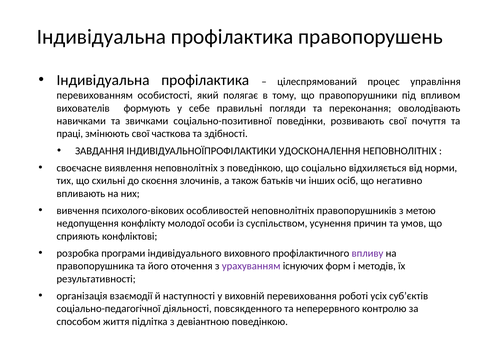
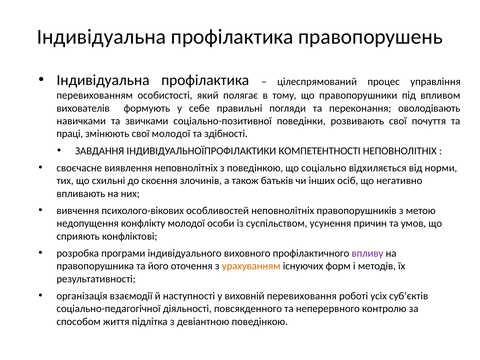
свої часткова: часткова -> молодої (171, 134)
УДОСКОНАЛЕННЯ: УДОСКОНАЛЕННЯ -> КОМПЕТЕНТНОСТІ (320, 151)
урахуванням colour: purple -> orange (251, 266)
